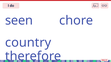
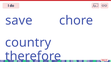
seen: seen -> save (19, 21)
